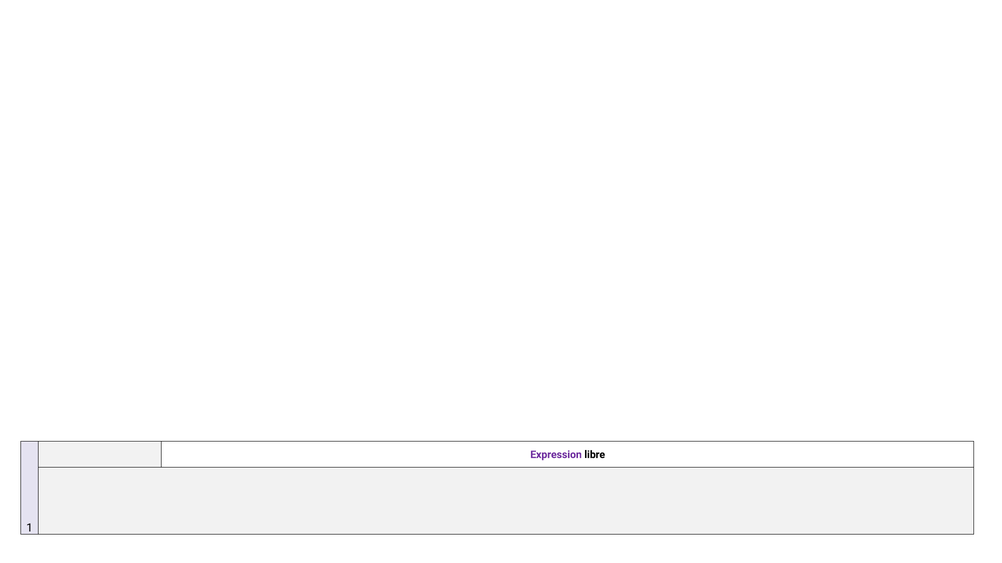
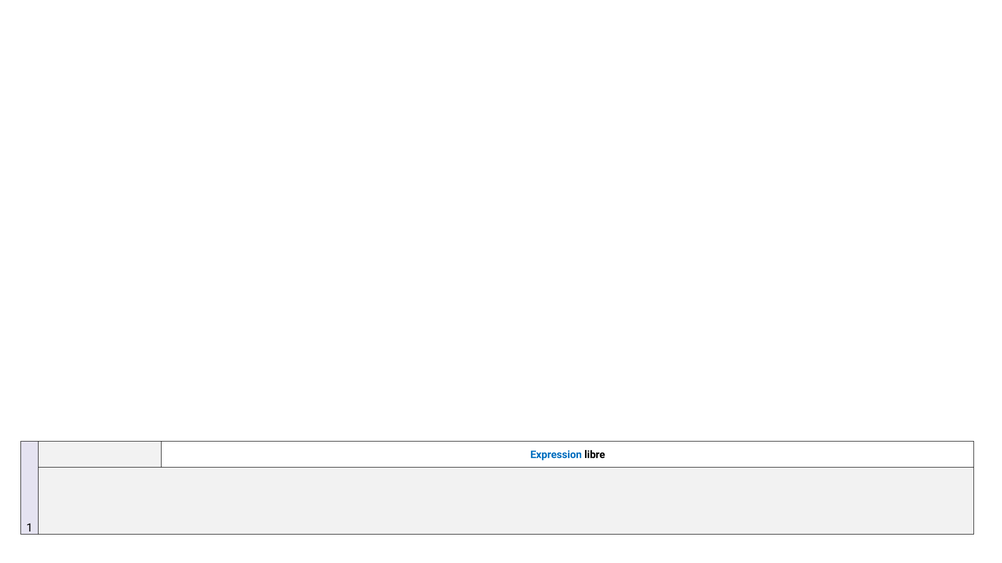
Expression colour: purple -> blue (556, 455)
